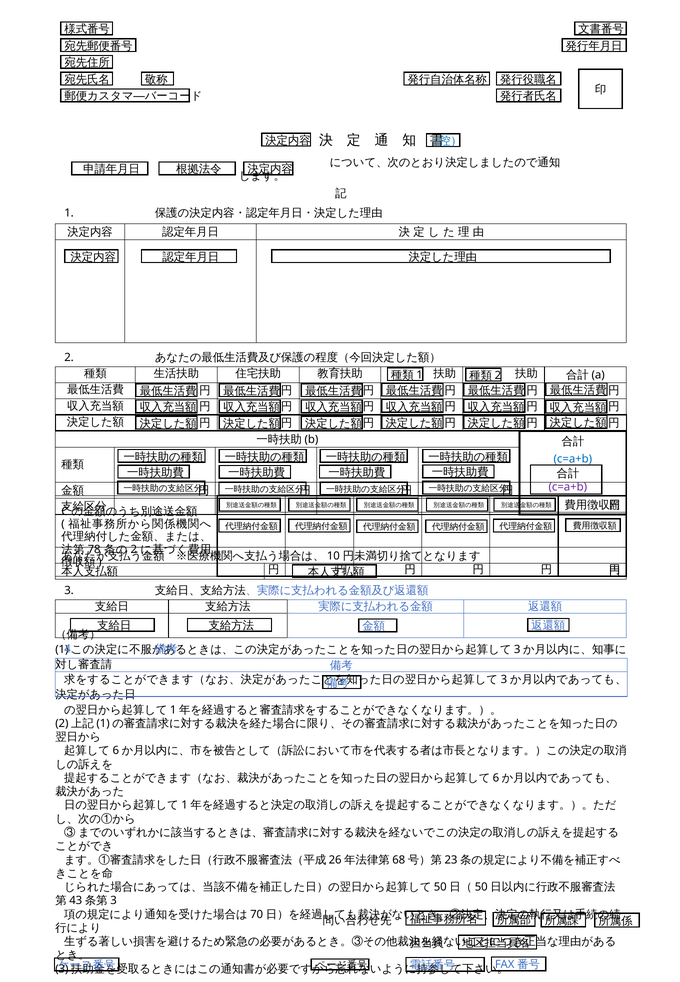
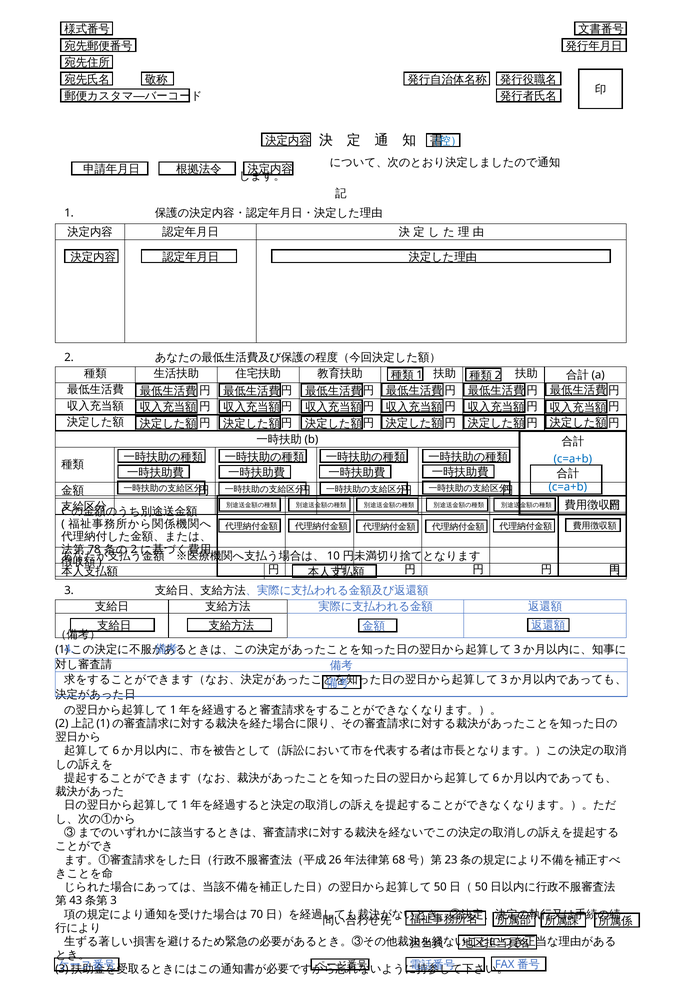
c=a+b colour: purple -> blue (568, 487)
